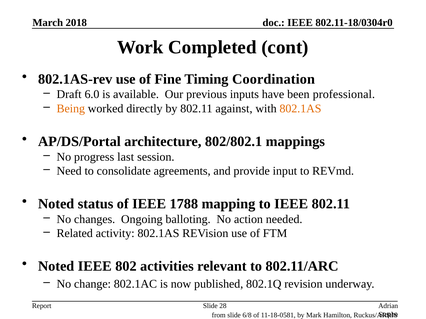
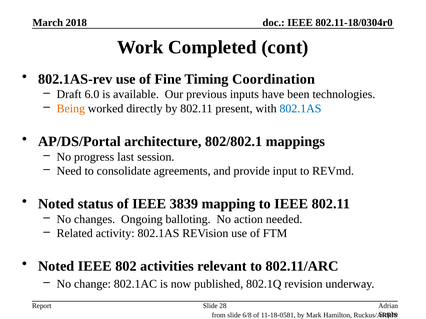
professional: professional -> technologies (344, 95)
against: against -> present (234, 109)
802.1AS colour: orange -> blue (300, 109)
1788: 1788 -> 3839 (184, 204)
